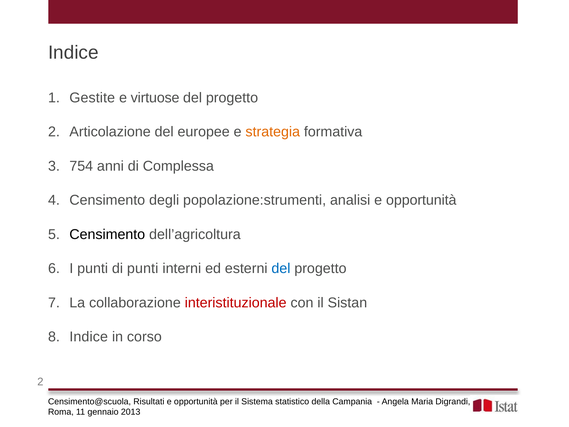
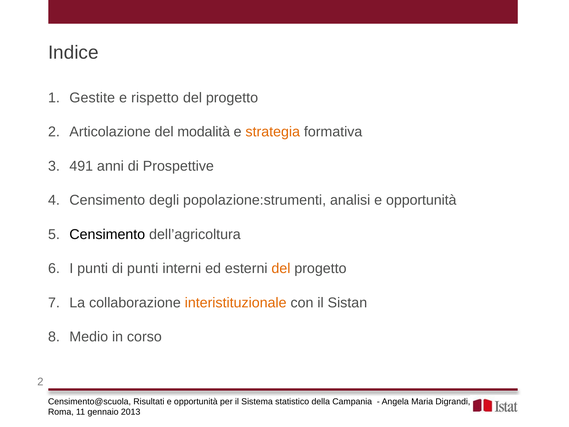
virtuose: virtuose -> rispetto (155, 98)
europee: europee -> modalità (204, 132)
754: 754 -> 491 (81, 166)
Complessa: Complessa -> Prospettive (178, 166)
del colour: blue -> orange (281, 268)
interistituzionale colour: red -> orange (236, 302)
Indice: Indice -> Medio (89, 337)
